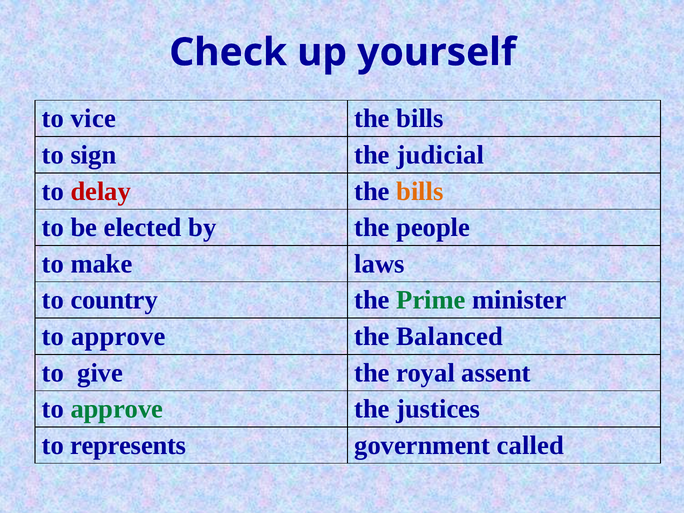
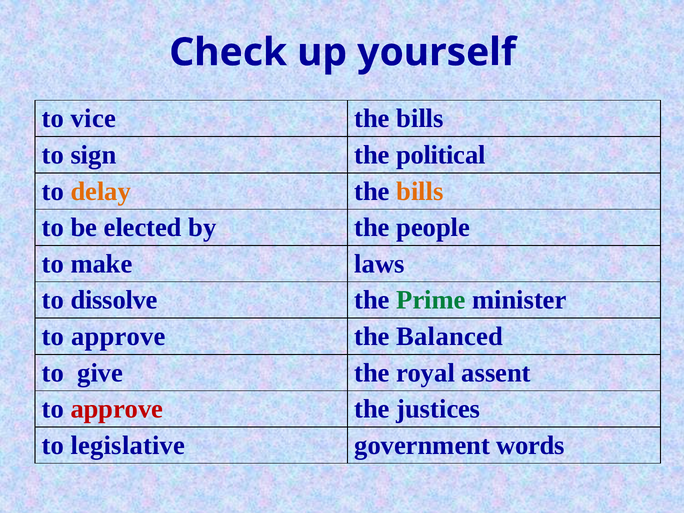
judicial: judicial -> political (441, 155)
delay colour: red -> orange (101, 191)
country: country -> dissolve (114, 300)
approve colour: green -> red (117, 409)
represents: represents -> legislative (128, 445)
called: called -> words (531, 445)
